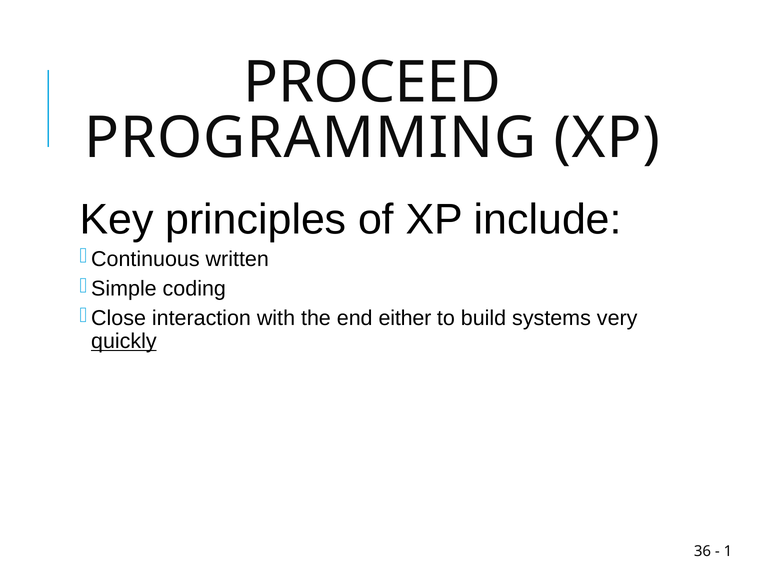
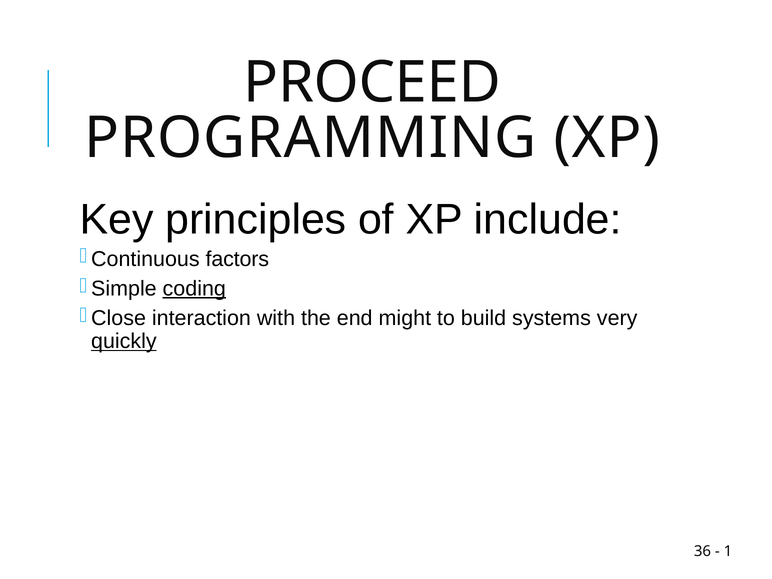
written: written -> factors (237, 259)
coding underline: none -> present (194, 289)
either: either -> might (405, 318)
